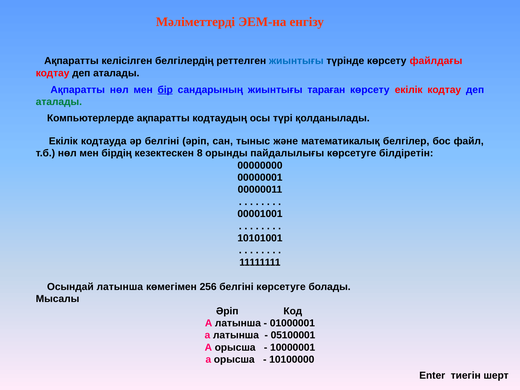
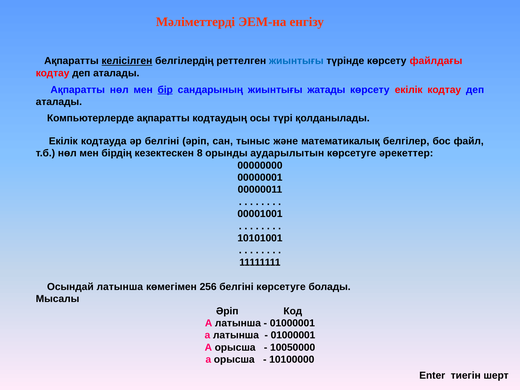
келісілген underline: none -> present (127, 61)
тараған: тараған -> жатады (326, 90)
аталады colour: green -> black (59, 102)
пайдалылығы: пайдалылығы -> аударылытын (287, 153)
білдіретін: білдіретін -> әрекеттер (406, 153)
05100001: 05100001 -> 01000001 (293, 335)
10000001: 10000001 -> 10050000 (293, 347)
